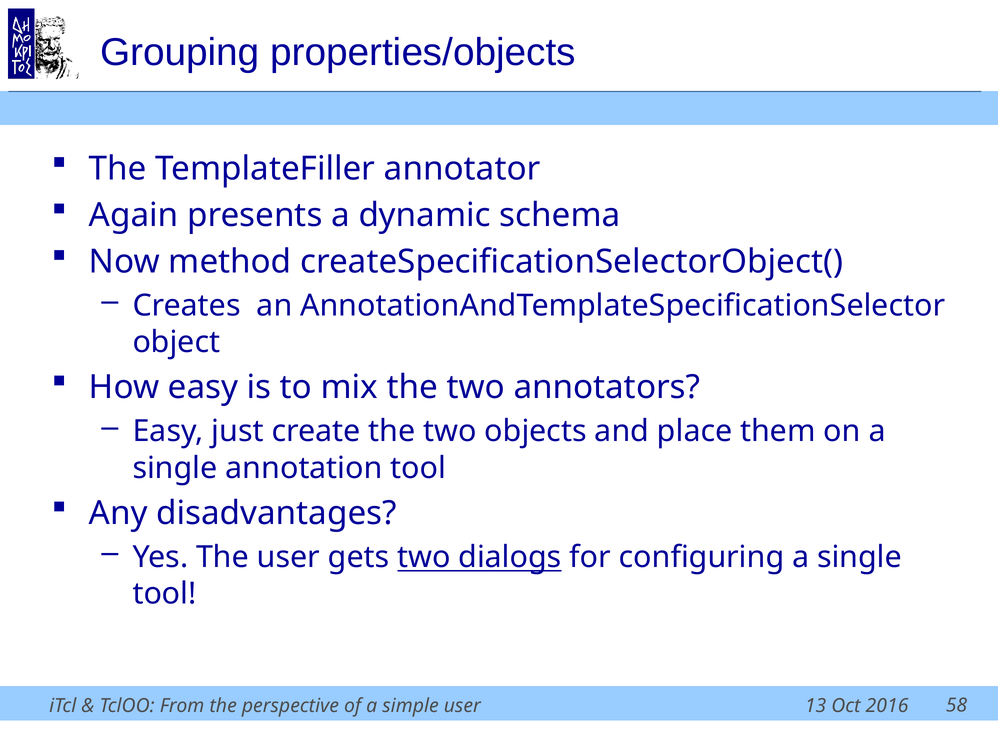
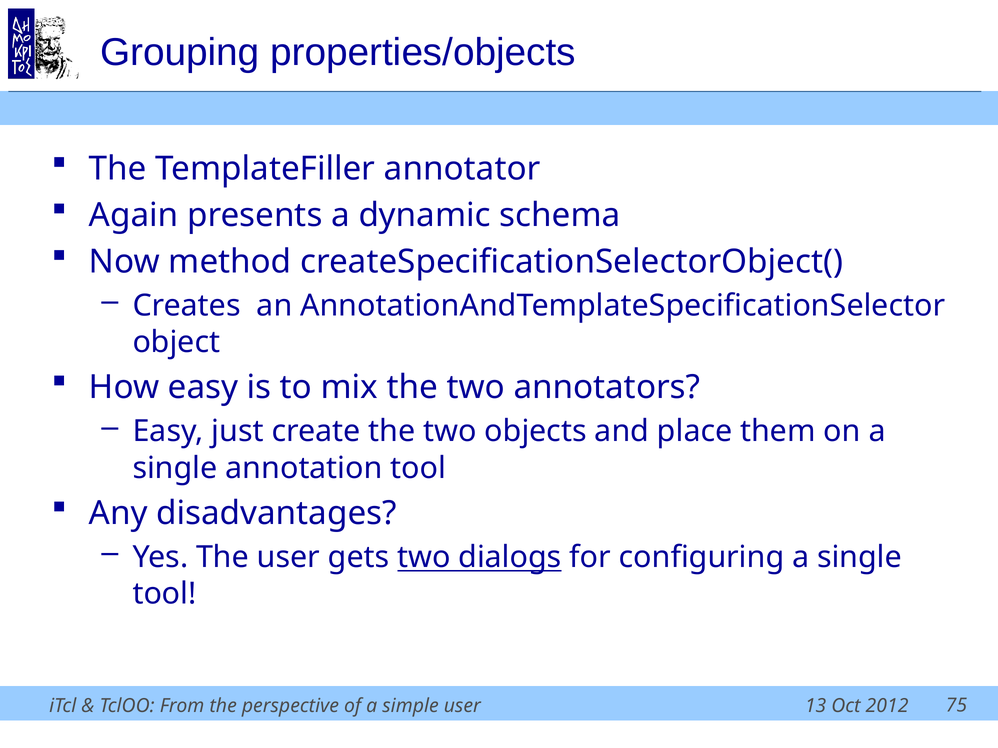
2016: 2016 -> 2012 (887, 707)
58: 58 -> 75 (956, 706)
